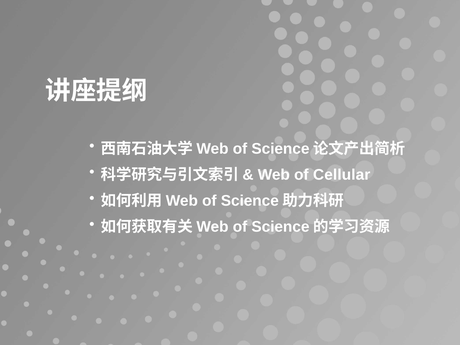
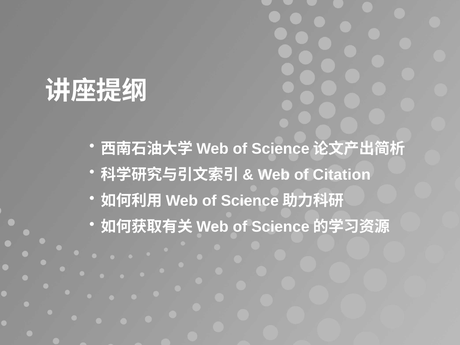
Cellular: Cellular -> Citation (342, 175)
